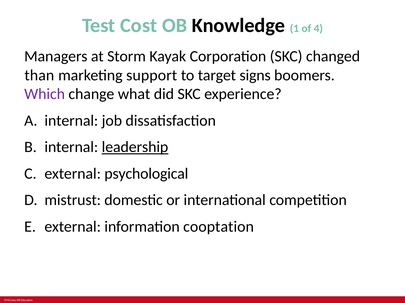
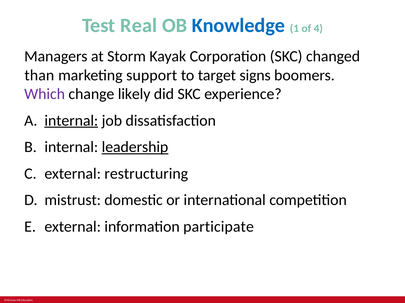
Cost: Cost -> Real (139, 26)
Knowledge colour: black -> blue (238, 26)
what: what -> likely (134, 94)
internal underline: none -> present (71, 121)
psychological: psychological -> restructuring (146, 174)
cooptation: cooptation -> participate (219, 227)
